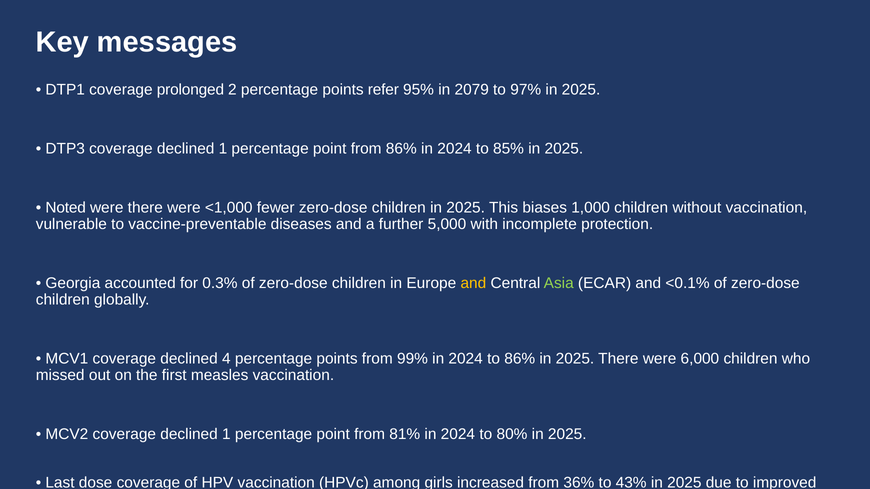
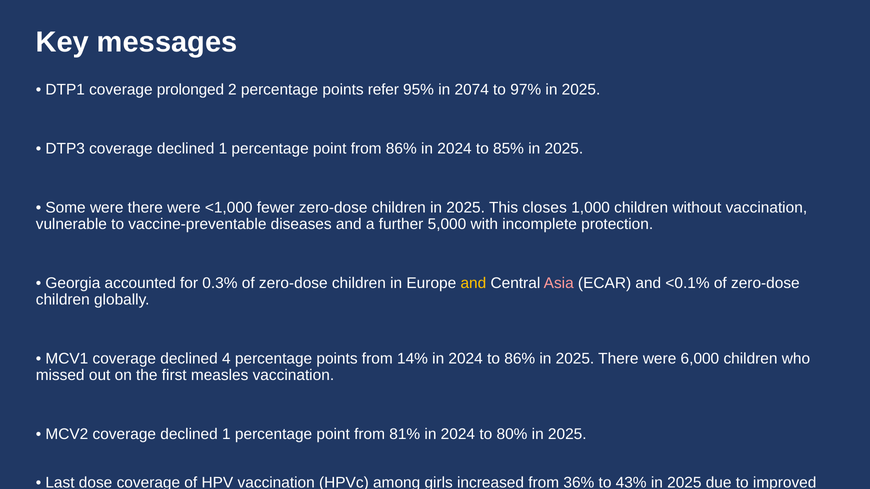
2079: 2079 -> 2074 (472, 90)
Noted: Noted -> Some (66, 208)
biases: biases -> closes (545, 208)
Asia colour: light green -> pink (559, 283)
99%: 99% -> 14% (412, 359)
